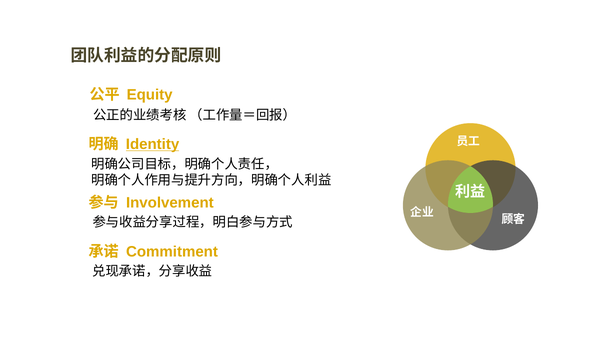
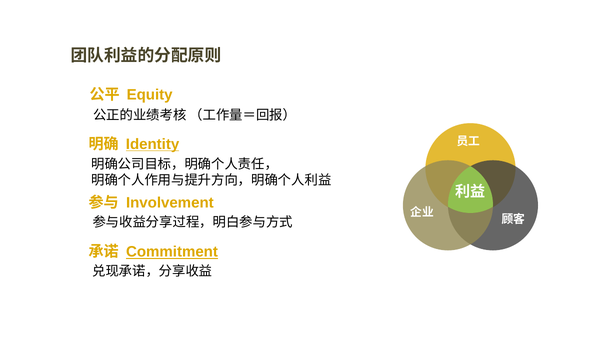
Commitment underline: none -> present (172, 252)
